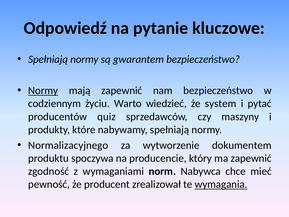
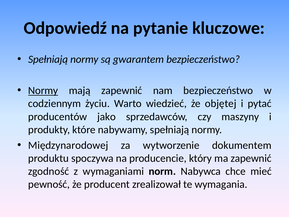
system: system -> objętej (221, 103)
quiz: quiz -> jako (107, 116)
Normalizacyjnego: Normalizacyjnego -> Międzynarodowej (68, 145)
wymagania underline: present -> none (221, 184)
